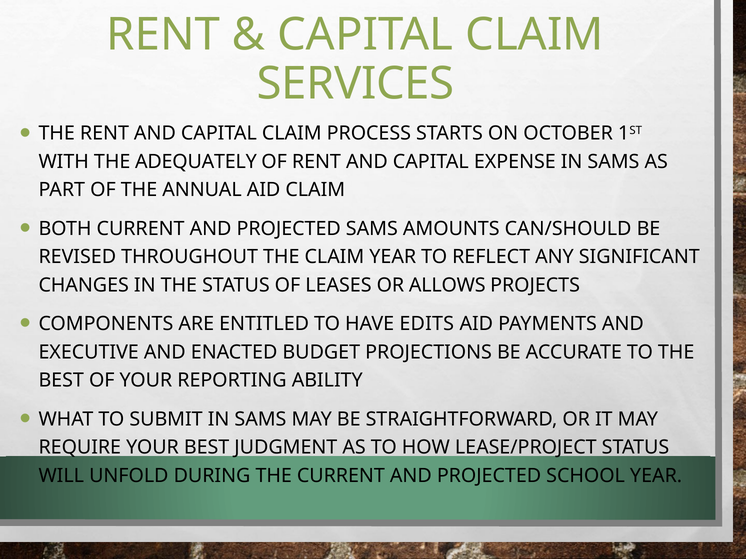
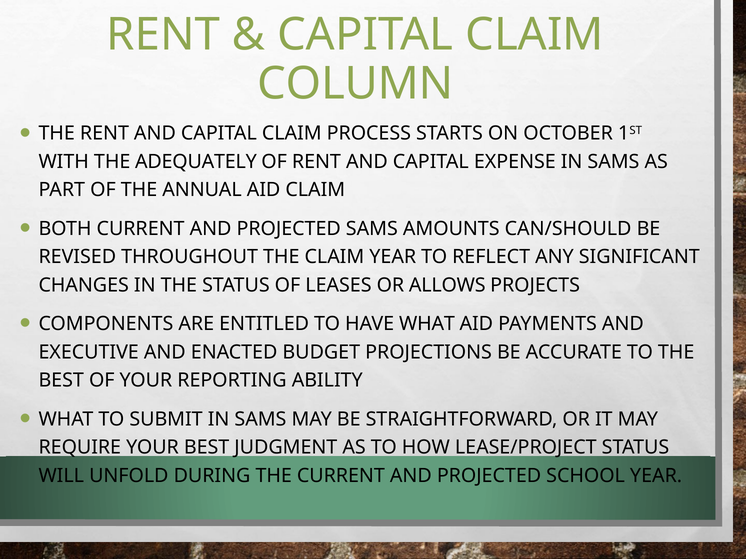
SERVICES: SERVICES -> COLUMN (355, 84)
HAVE EDITS: EDITS -> WHAT (427, 324)
